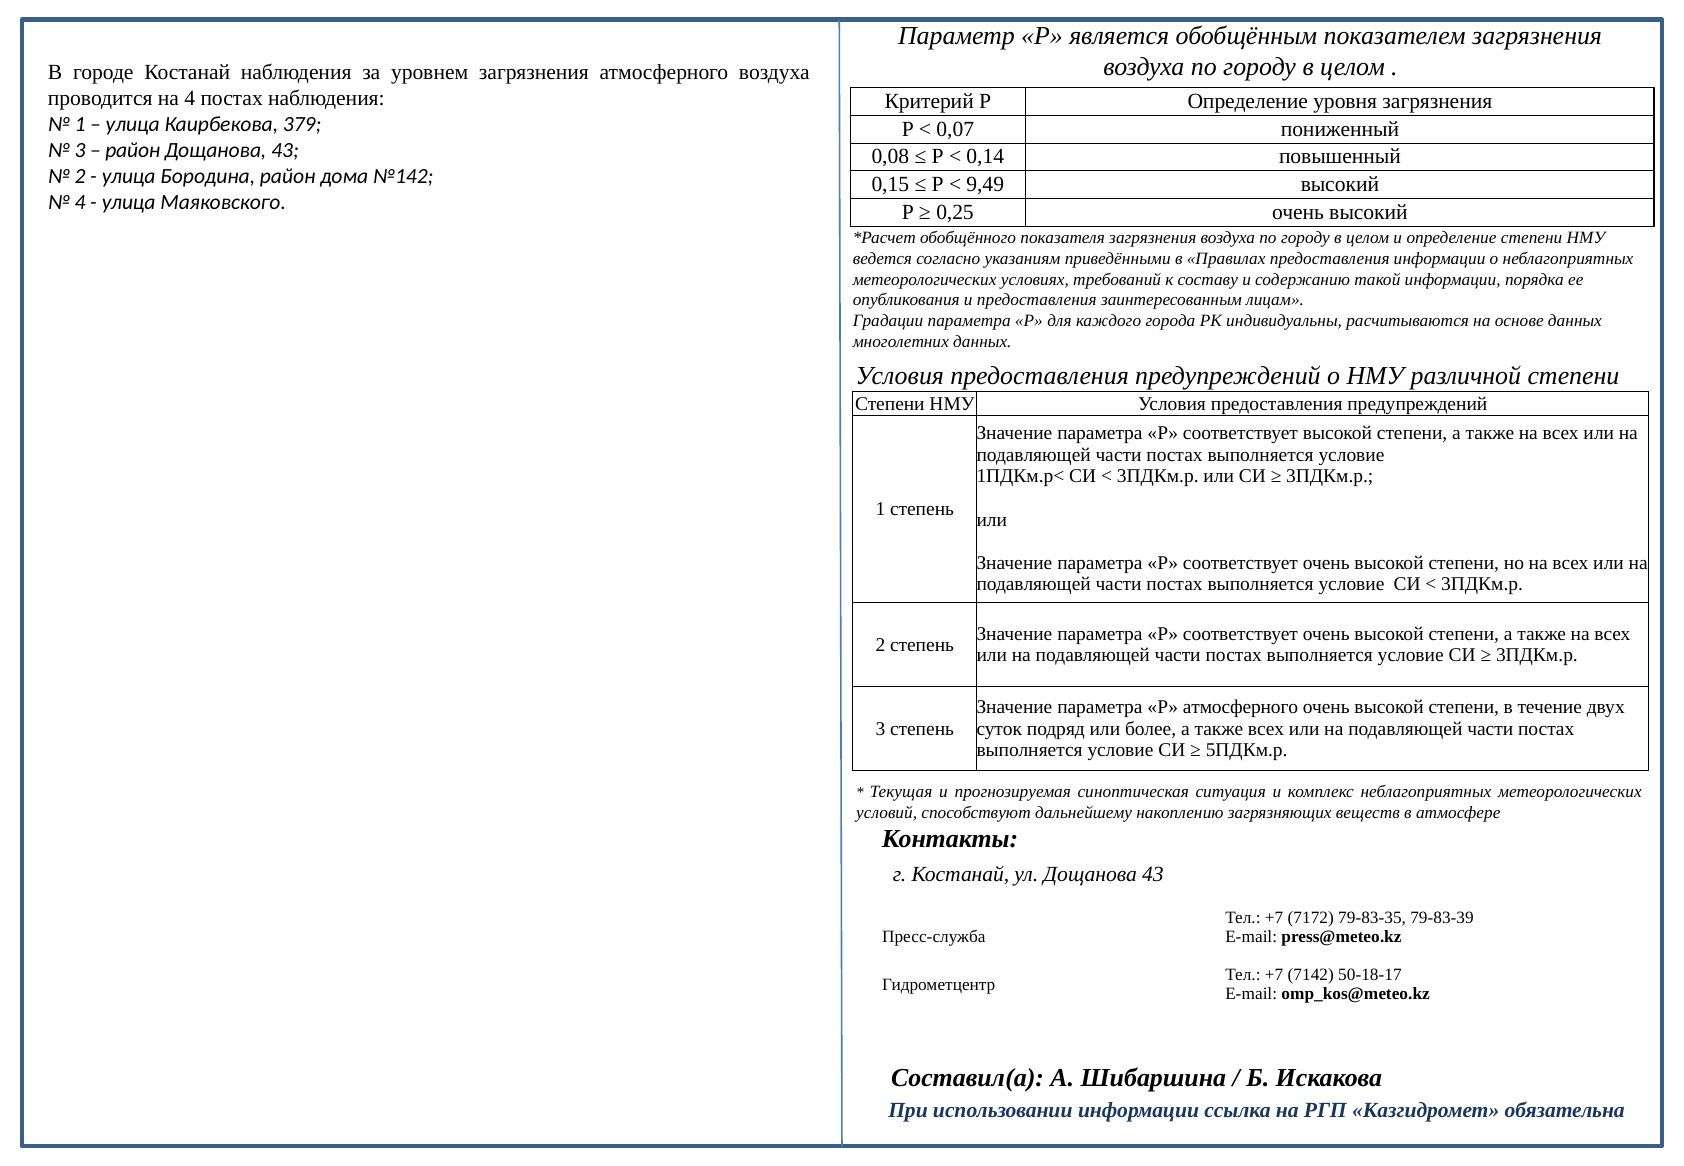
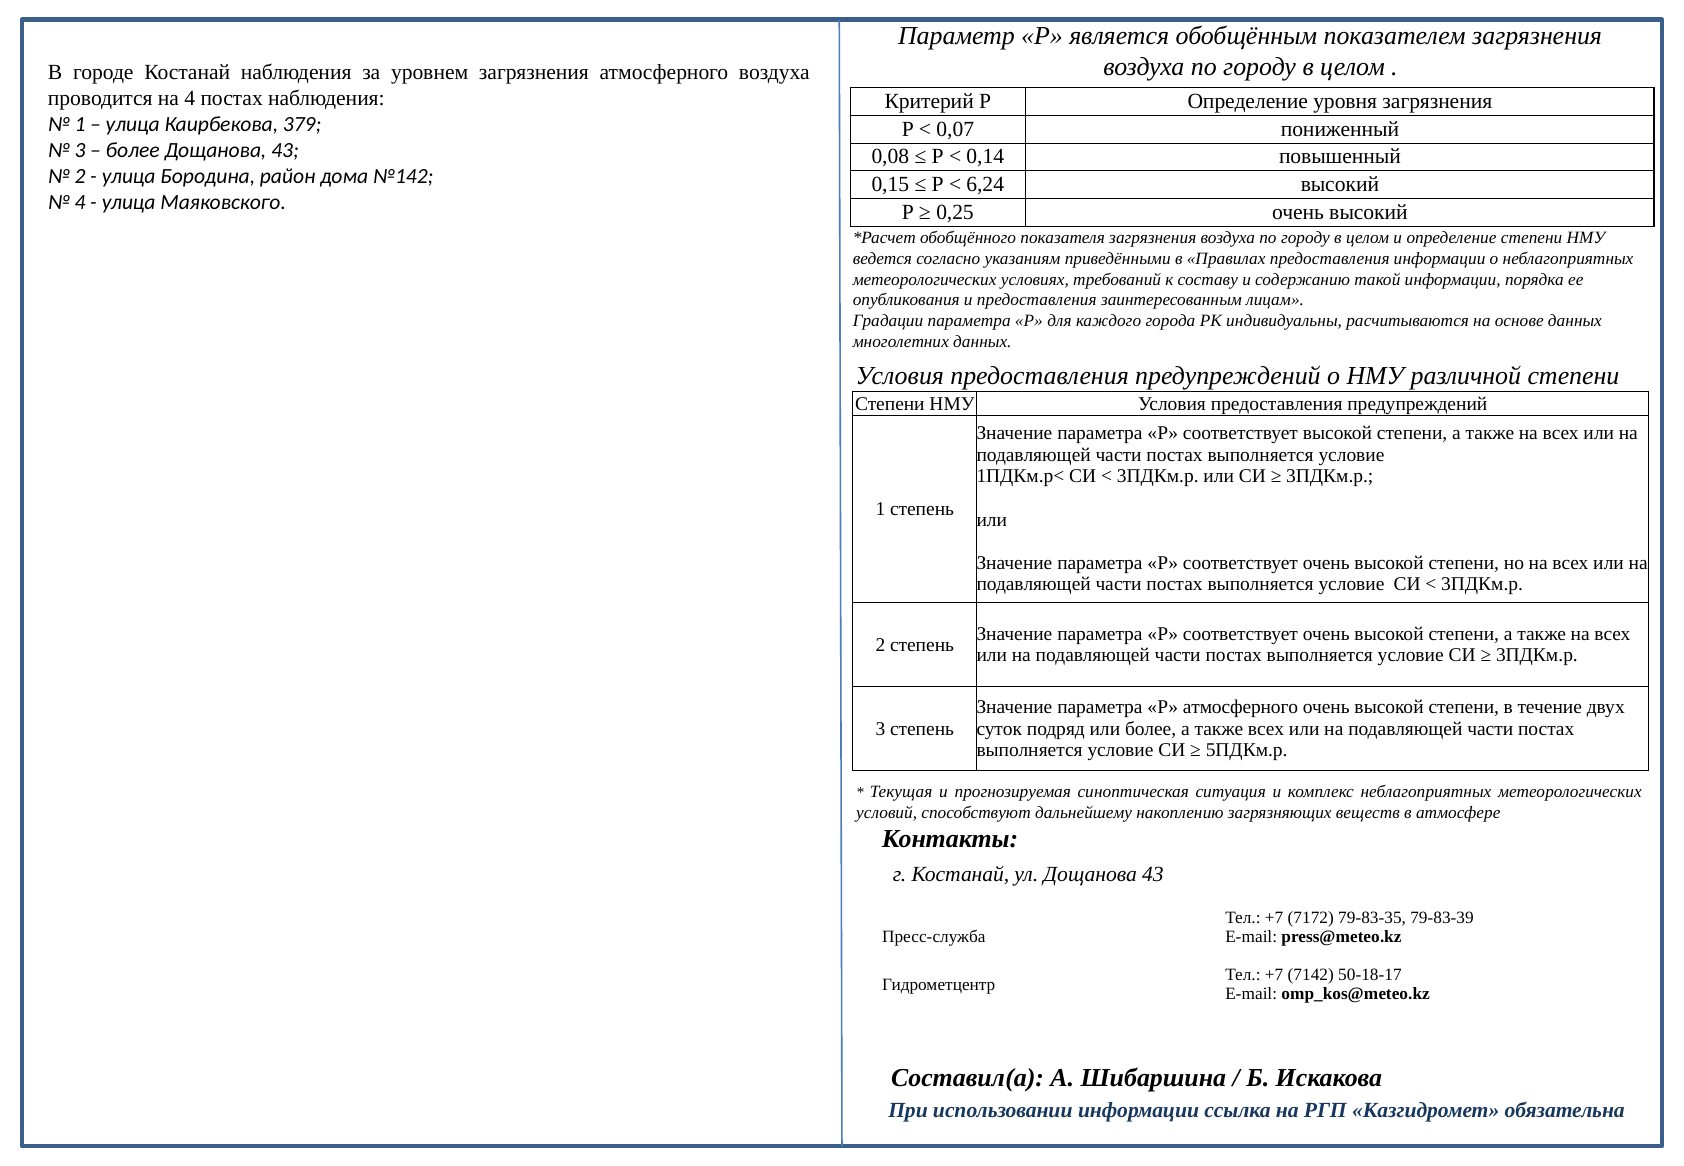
район: район -> более (133, 151)
9,49: 9,49 -> 6,24 (985, 184)
